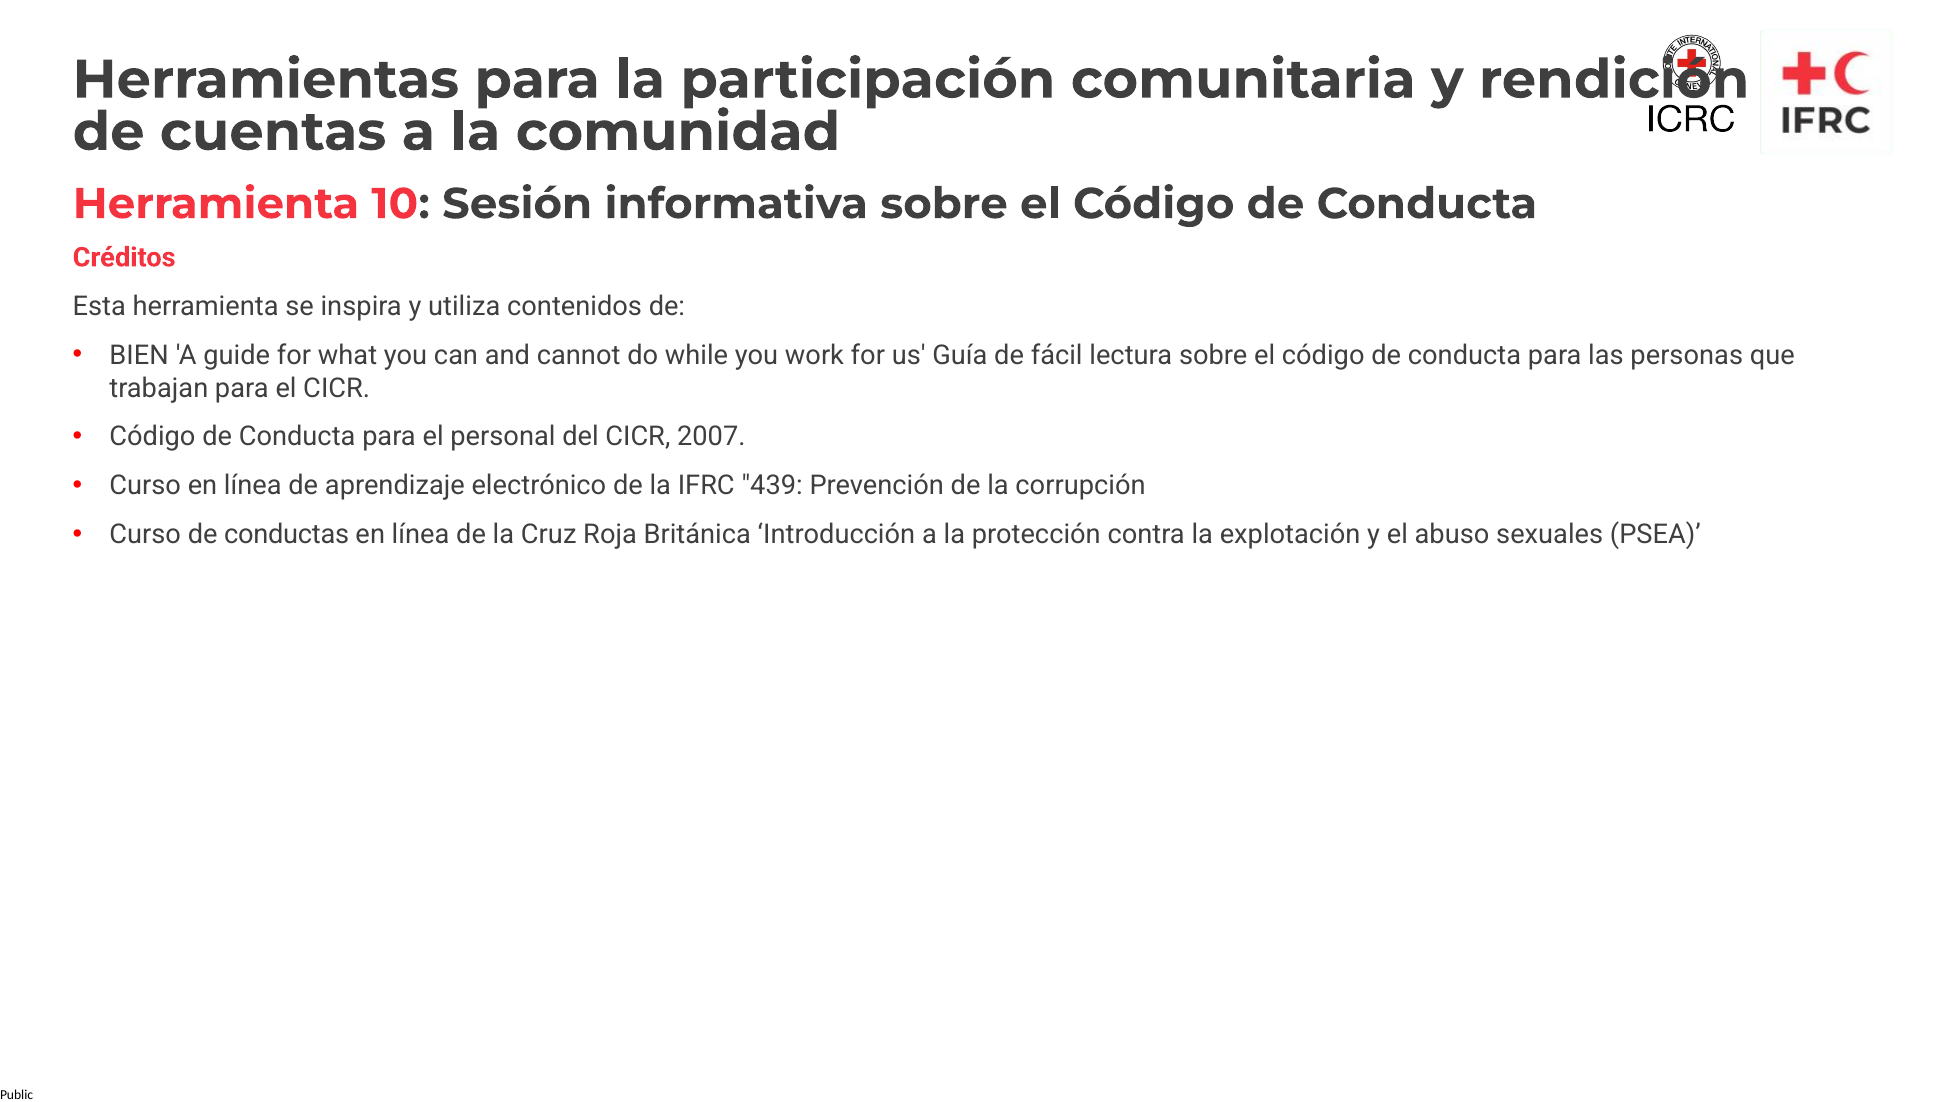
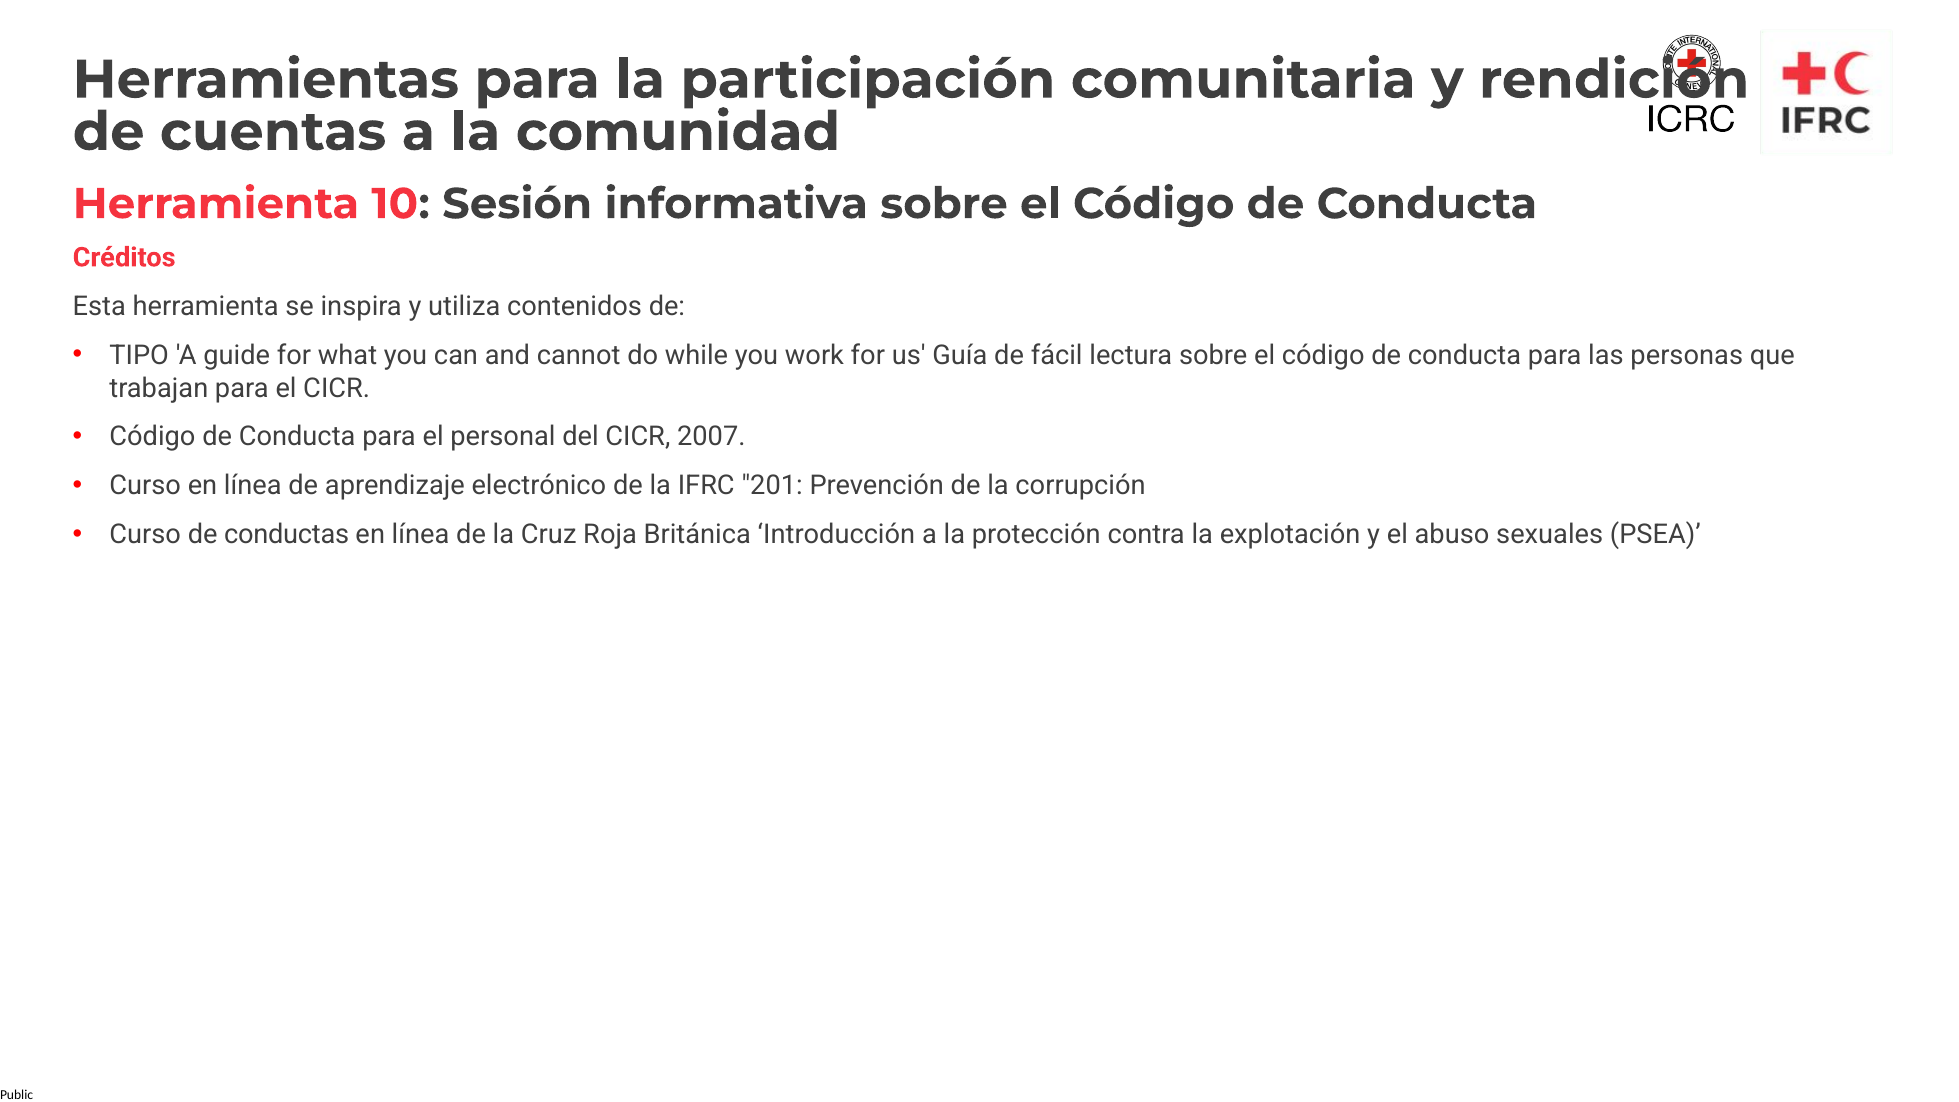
BIEN: BIEN -> TIPO (139, 355)
439: 439 -> 201 (772, 486)
